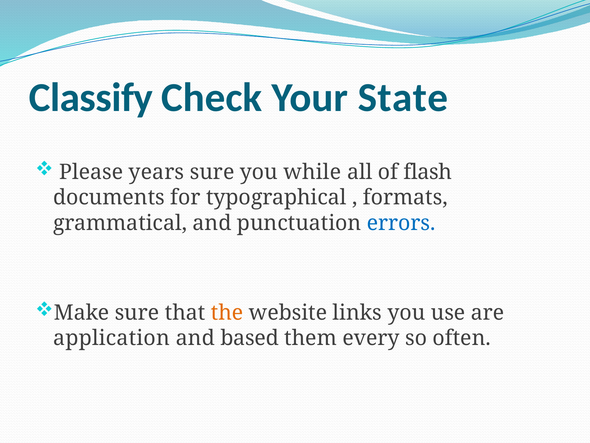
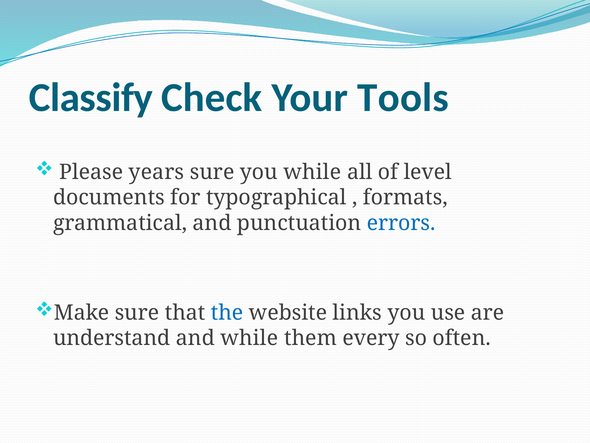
State: State -> Tools (403, 97)
flash: flash -> level (428, 172)
the colour: orange -> blue (227, 312)
application: application -> understand (112, 338)
and based: based -> while (249, 338)
